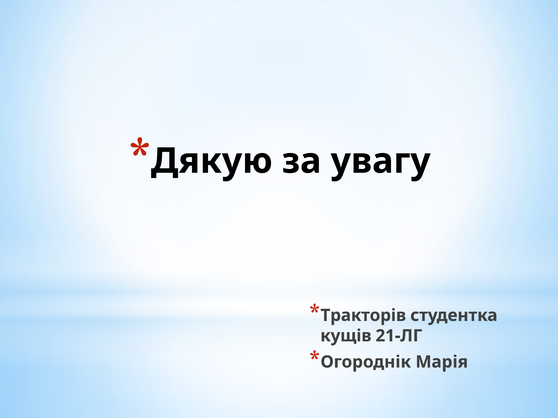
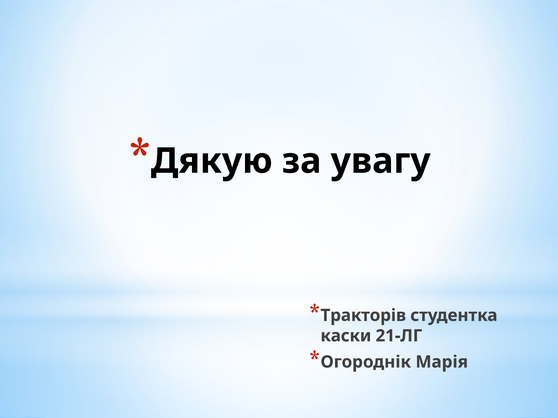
кущів: кущів -> каски (346, 336)
